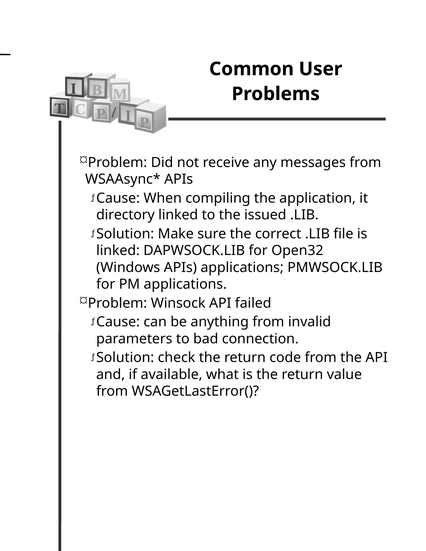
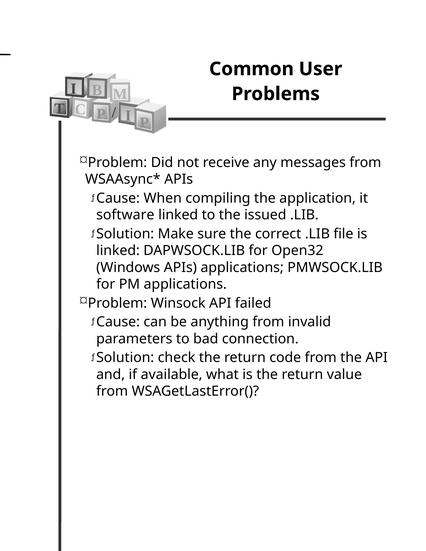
directory: directory -> software (125, 215)
